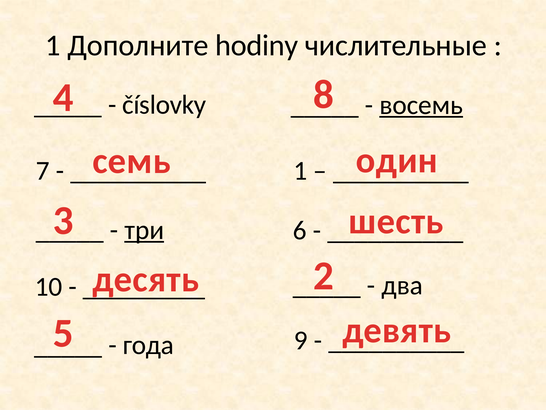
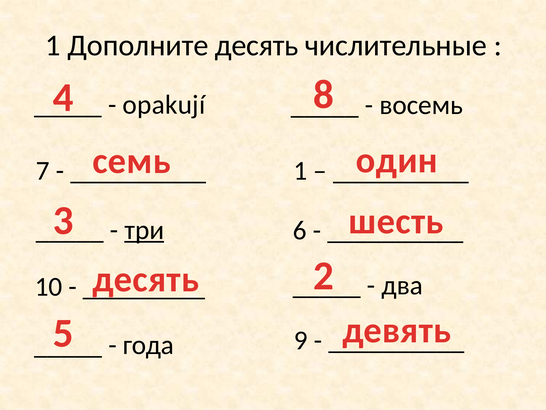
Дополните hodiny: hodiny -> десять (257, 45)
číslovky: číslovky -> opakují (164, 105)
восемь underline: present -> none (421, 105)
